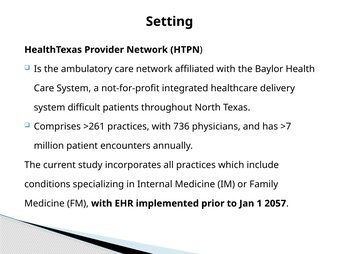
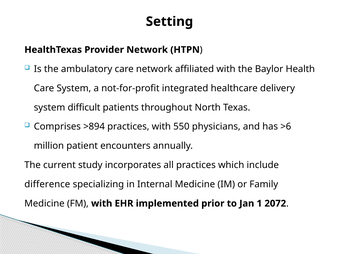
>261: >261 -> >894 (94, 127)
736: 736 -> 550 (181, 127)
>7: >7 -> >6 (286, 127)
conditions: conditions -> difference (47, 184)
2057: 2057 -> 2072 (275, 204)
